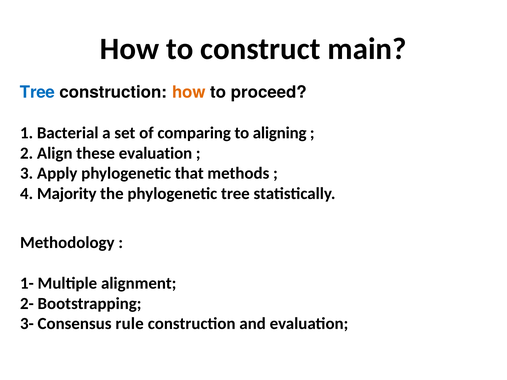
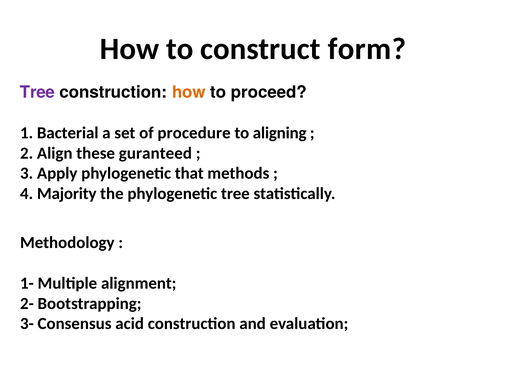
main: main -> form (367, 49)
Tree colour: blue -> purple (37, 92)
comparing: comparing -> procedure (194, 133)
these evaluation: evaluation -> guranteed (155, 153)
rule: rule -> acid (130, 324)
